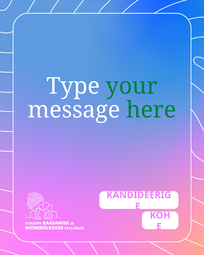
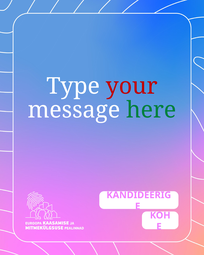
your colour: green -> red (132, 86)
